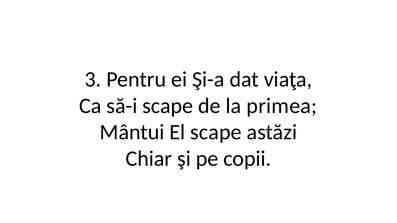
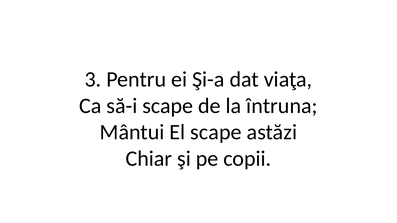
primea: primea -> întruna (282, 106)
